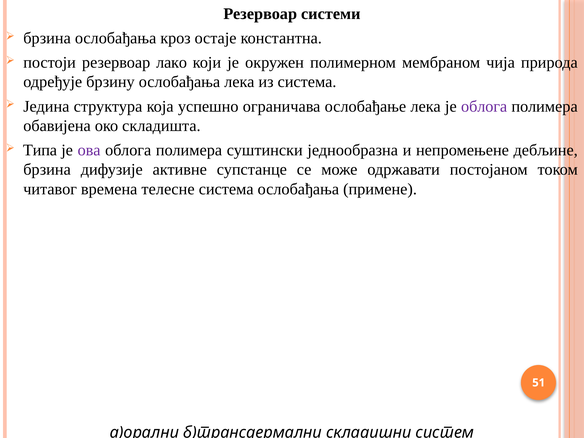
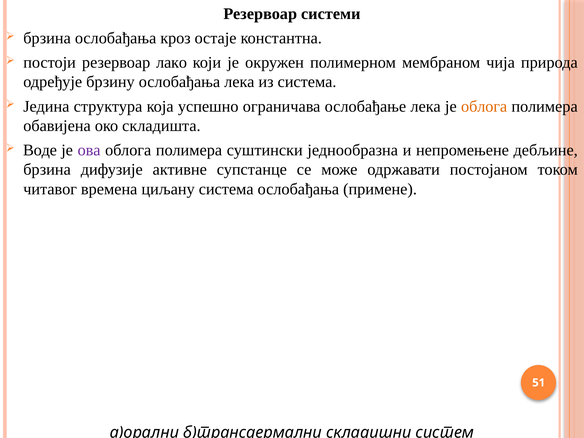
облога colour: purple -> orange (484, 106)
Типа: Типа -> Воде (40, 150)
телесне: телесне -> циљану (168, 189)
